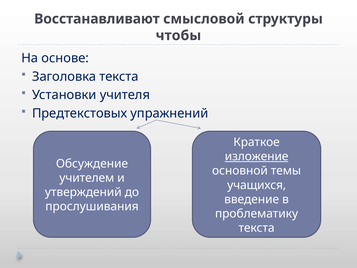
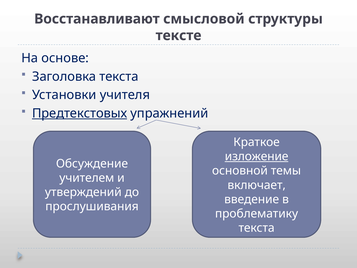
чтобы: чтобы -> тексте (179, 36)
Предтекстовых underline: none -> present (80, 113)
учащихся: учащихся -> включает (257, 185)
